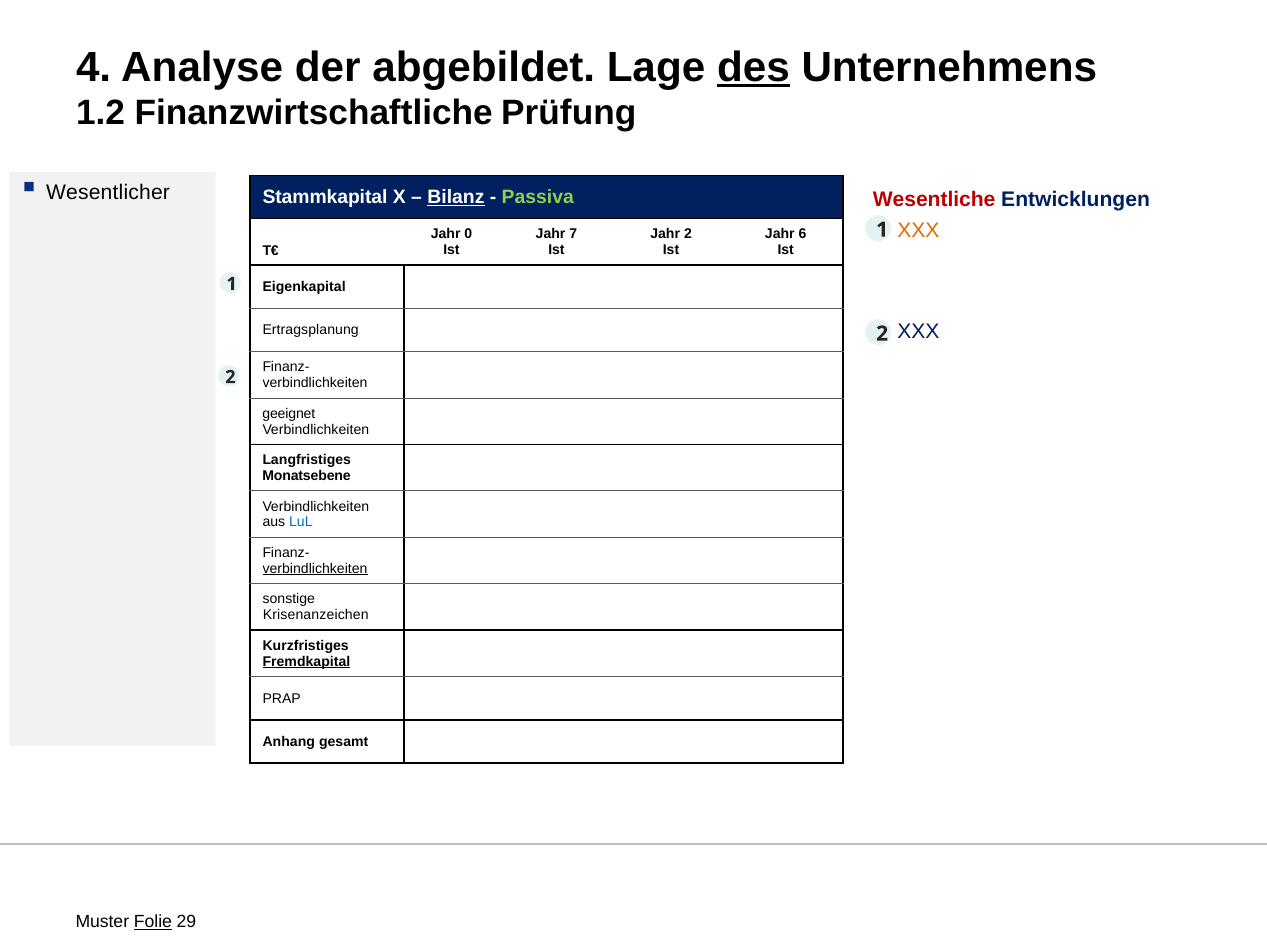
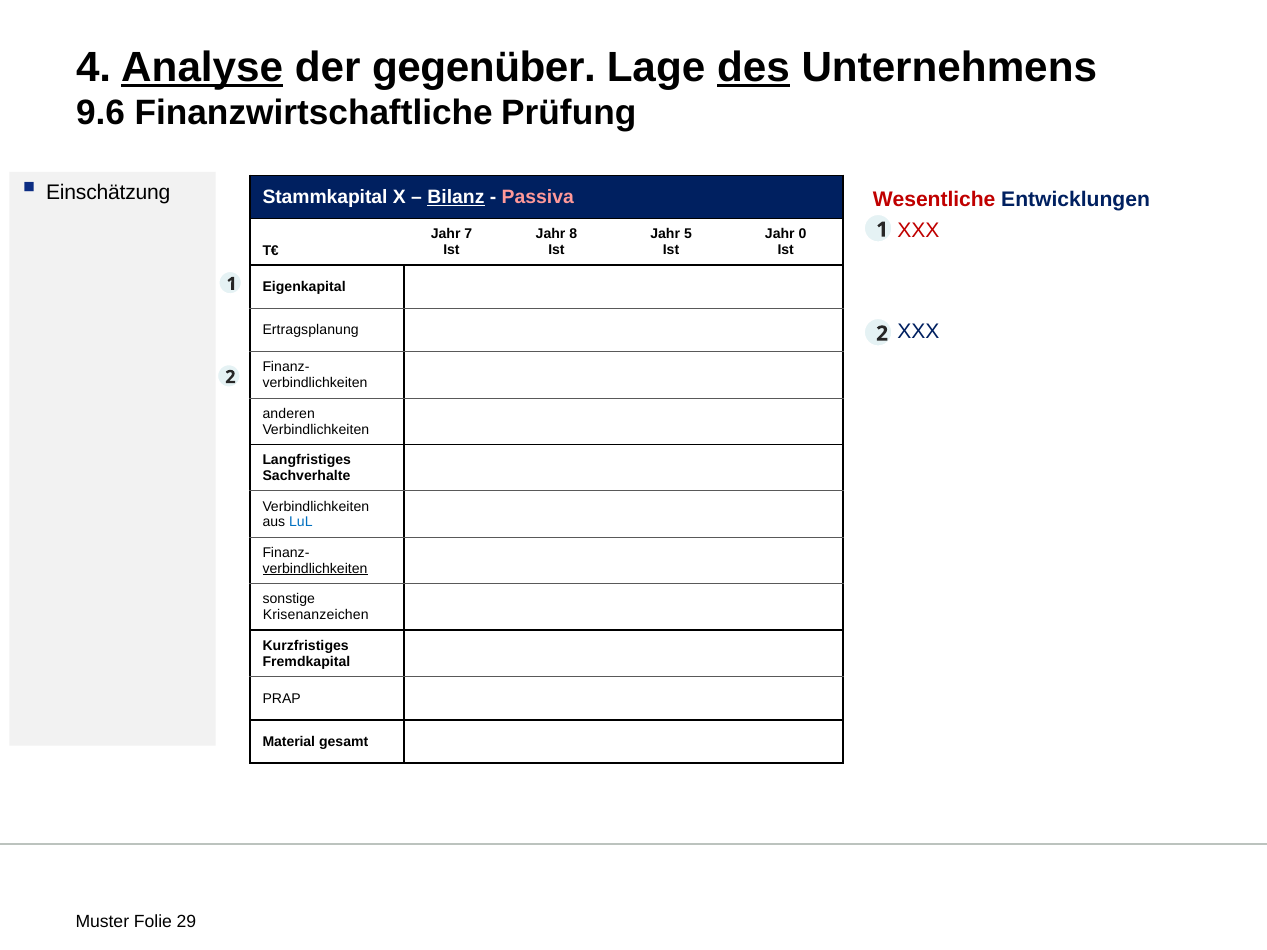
Analyse underline: none -> present (202, 67)
abgebildet: abgebildet -> gegenüber (484, 67)
1.2: 1.2 -> 9.6 (100, 113)
Wesentlicher: Wesentlicher -> Einschätzung (108, 192)
Passiva colour: light green -> pink (538, 197)
XXX colour: orange -> red (918, 231)
0: 0 -> 7 (468, 234)
7: 7 -> 8 (573, 234)
Jahr 2: 2 -> 5 (688, 234)
6: 6 -> 0 (803, 234)
geeignet: geeignet -> anderen (289, 414)
Monatsebene: Monatsebene -> Sachverhalte (306, 476)
Fremdkapital underline: present -> none (306, 662)
Anhang: Anhang -> Material (289, 742)
Folie underline: present -> none (153, 922)
